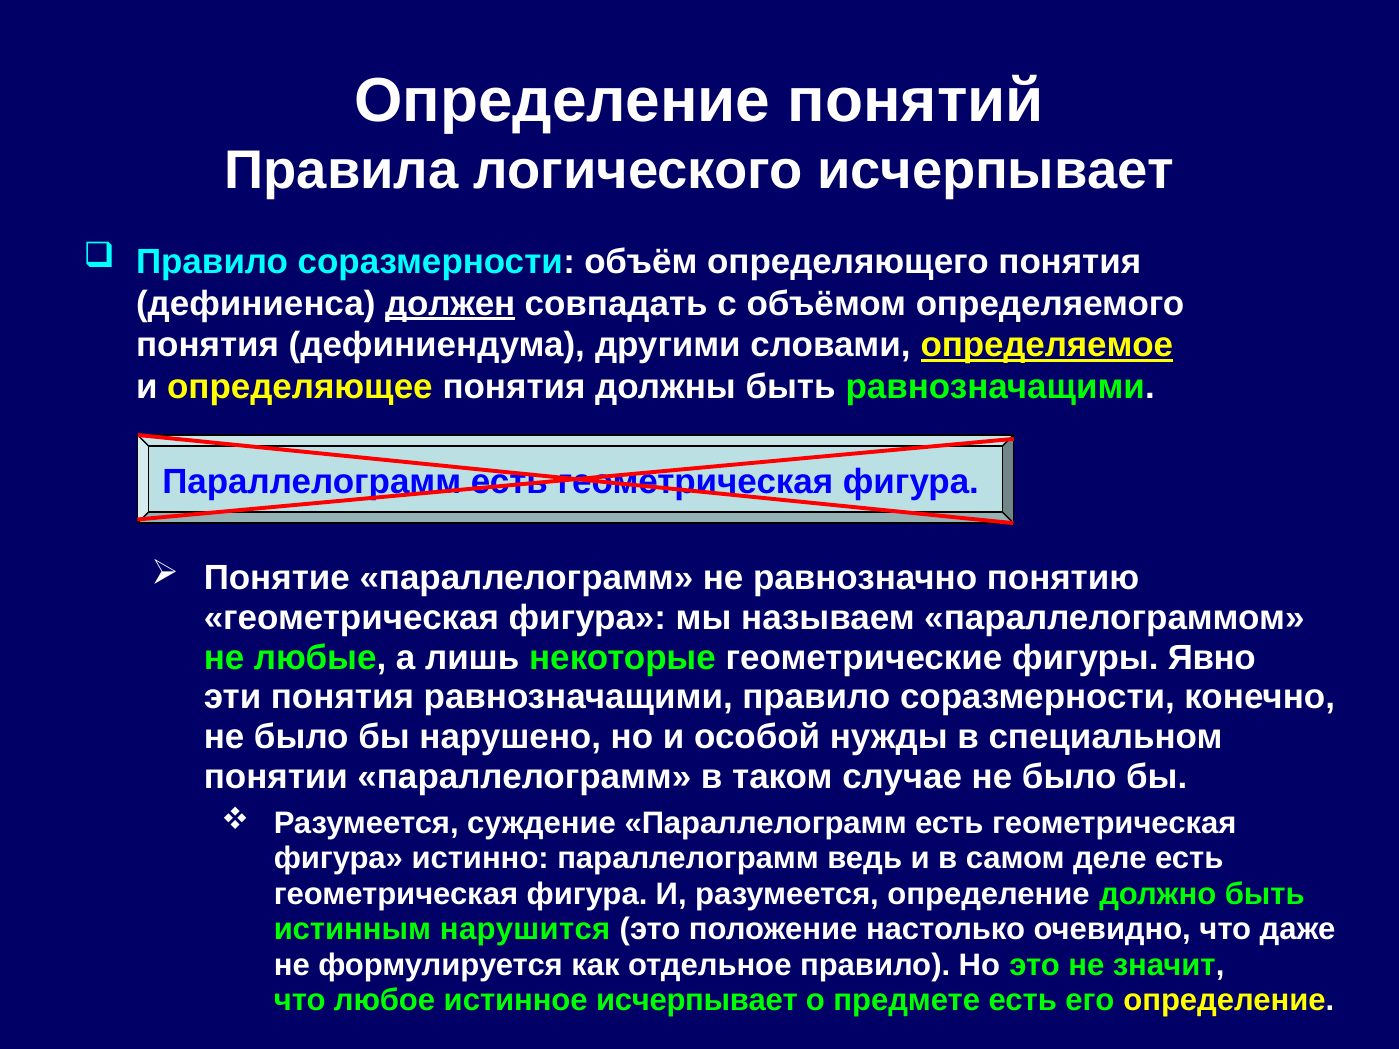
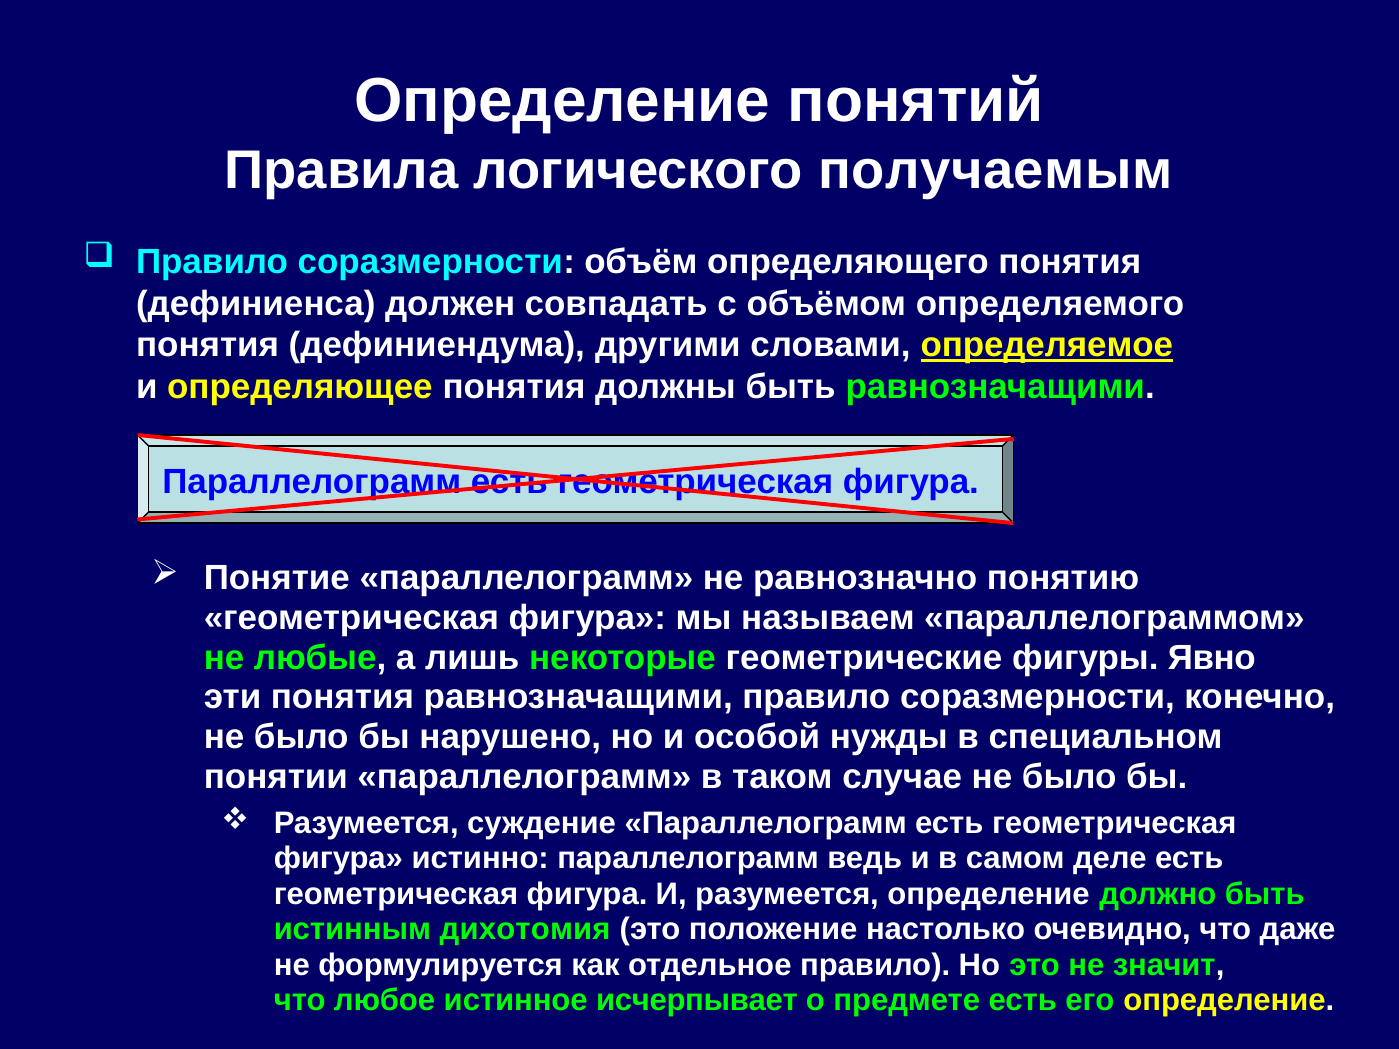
логического исчерпывает: исчерпывает -> получаемым (995, 170)
должен underline: present -> none (450, 304)
нарушится: нарушится -> дихотомия (525, 930)
